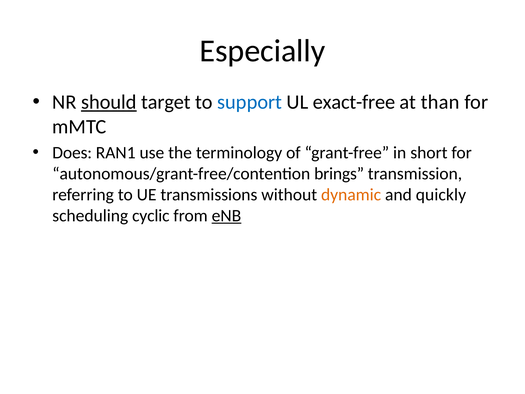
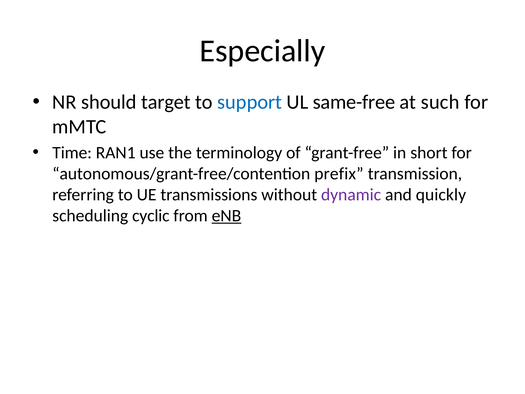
should underline: present -> none (109, 102)
exact-free: exact-free -> same-free (354, 102)
than: than -> such (440, 102)
Does: Does -> Time (72, 153)
brings: brings -> prefix (339, 174)
dynamic colour: orange -> purple (351, 195)
